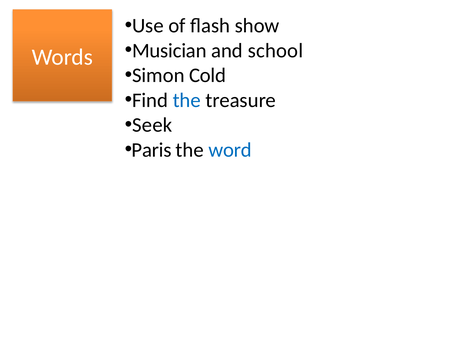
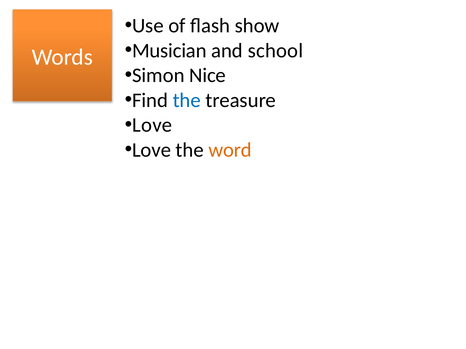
Cold: Cold -> Nice (208, 75)
Seek: Seek -> Love (152, 125)
Paris: Paris -> Love (152, 150)
word colour: blue -> orange (230, 150)
